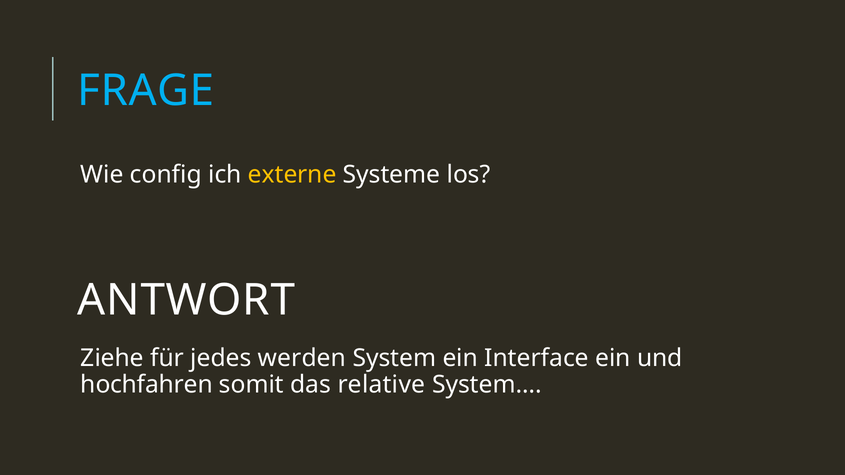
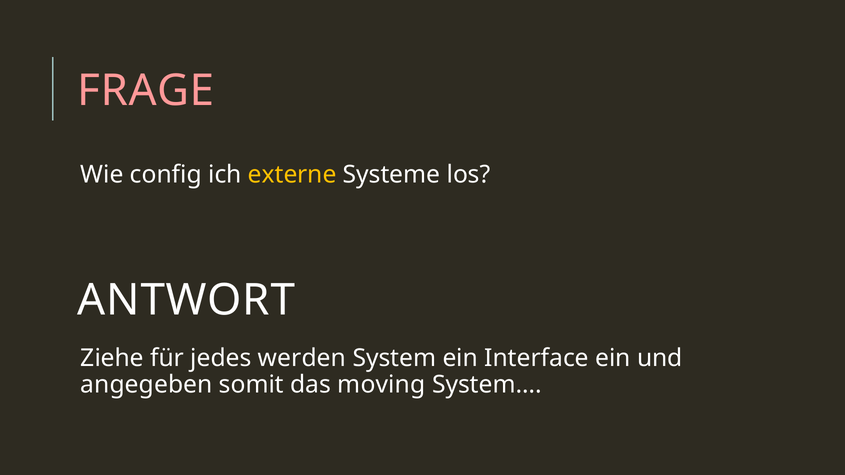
FRAGE colour: light blue -> pink (146, 91)
hochfahren: hochfahren -> angegeben (146, 385)
relative: relative -> moving (381, 385)
